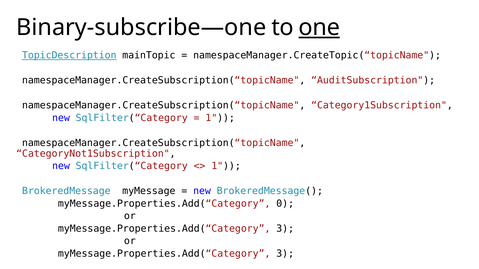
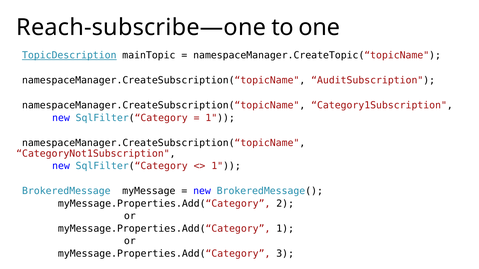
Binary-subscribe—one: Binary-subscribe—one -> Reach-subscribe—one (141, 27)
one underline: present -> none (319, 27)
0: 0 -> 2 (285, 204)
3: 3 -> 1 (285, 229)
